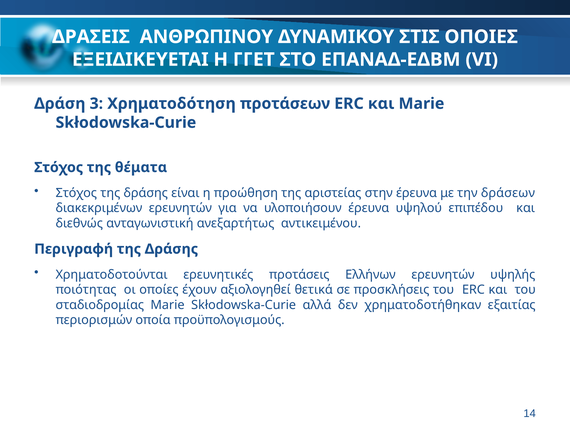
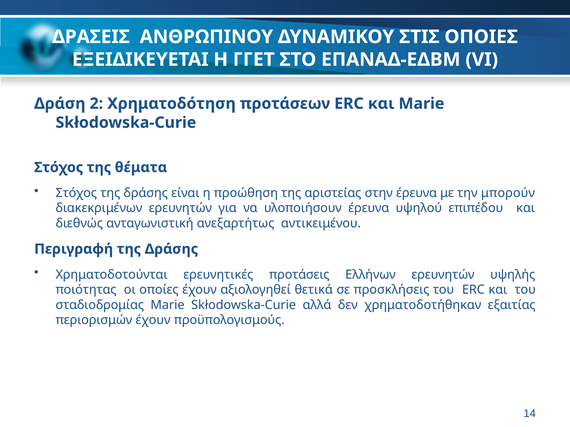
3: 3 -> 2 (96, 104)
δράσεων: δράσεων -> μπορούν (508, 193)
περιορισμών οποία: οποία -> έχουν (153, 320)
